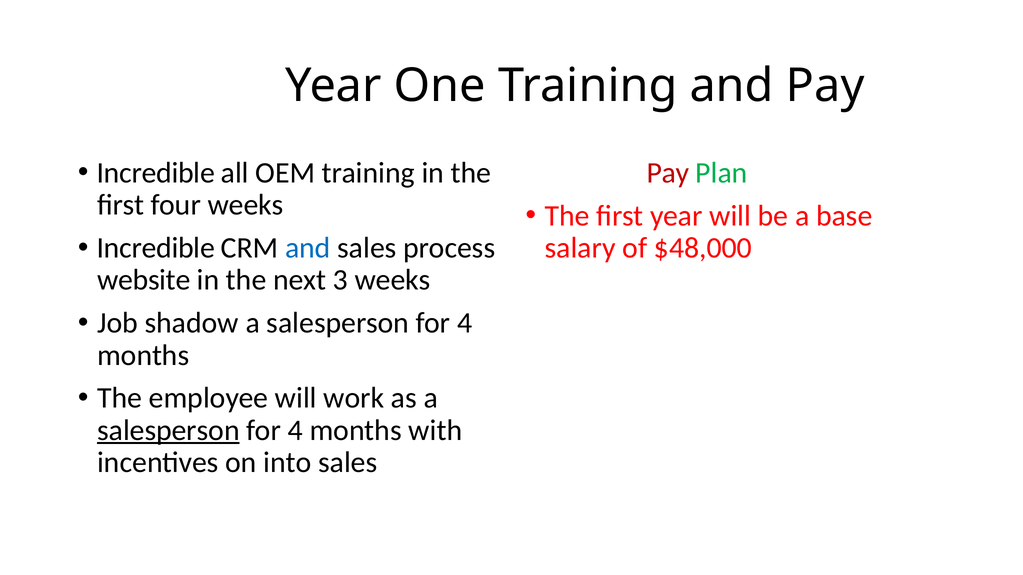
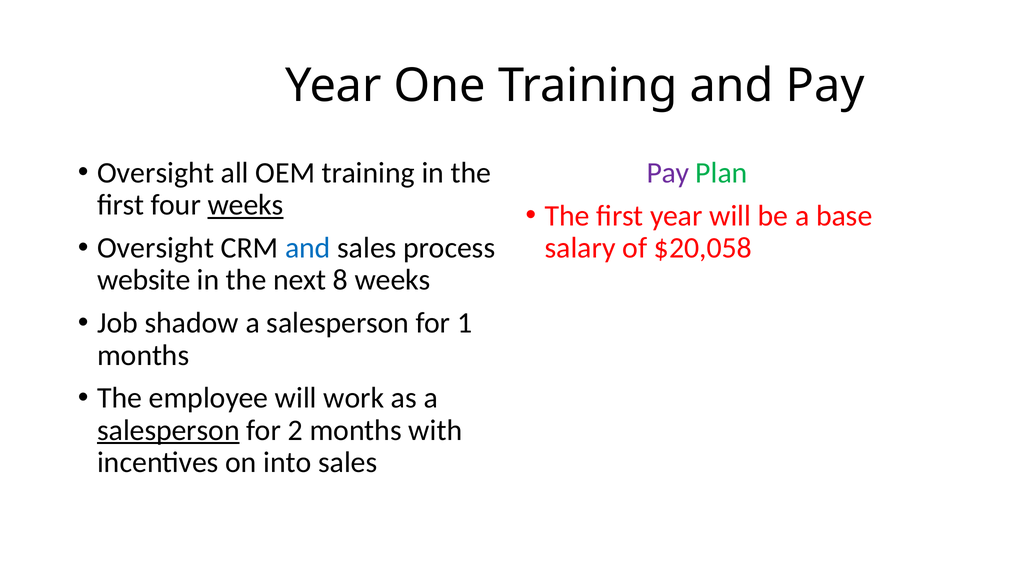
Incredible: Incredible -> Oversight (156, 173)
Pay colour: red -> purple (668, 173)
weeks underline: none -> present (246, 205)
Incredible: Incredible -> Oversight (156, 248)
$48,000: $48,000 -> $20,058 (703, 248)
3: 3 -> 8 (340, 280)
4: 4 -> 1 (465, 323)
4: 4 -> 2 (295, 431)
